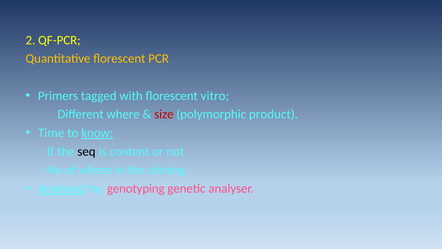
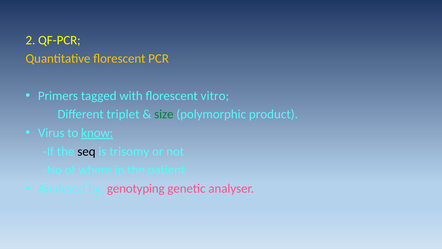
Different where: where -> triplet (123, 114)
size colour: red -> green (164, 114)
Time: Time -> Virus (51, 133)
content: content -> trisomy (129, 151)
cloning: cloning -> patient (166, 170)
Analysed underline: present -> none (62, 188)
